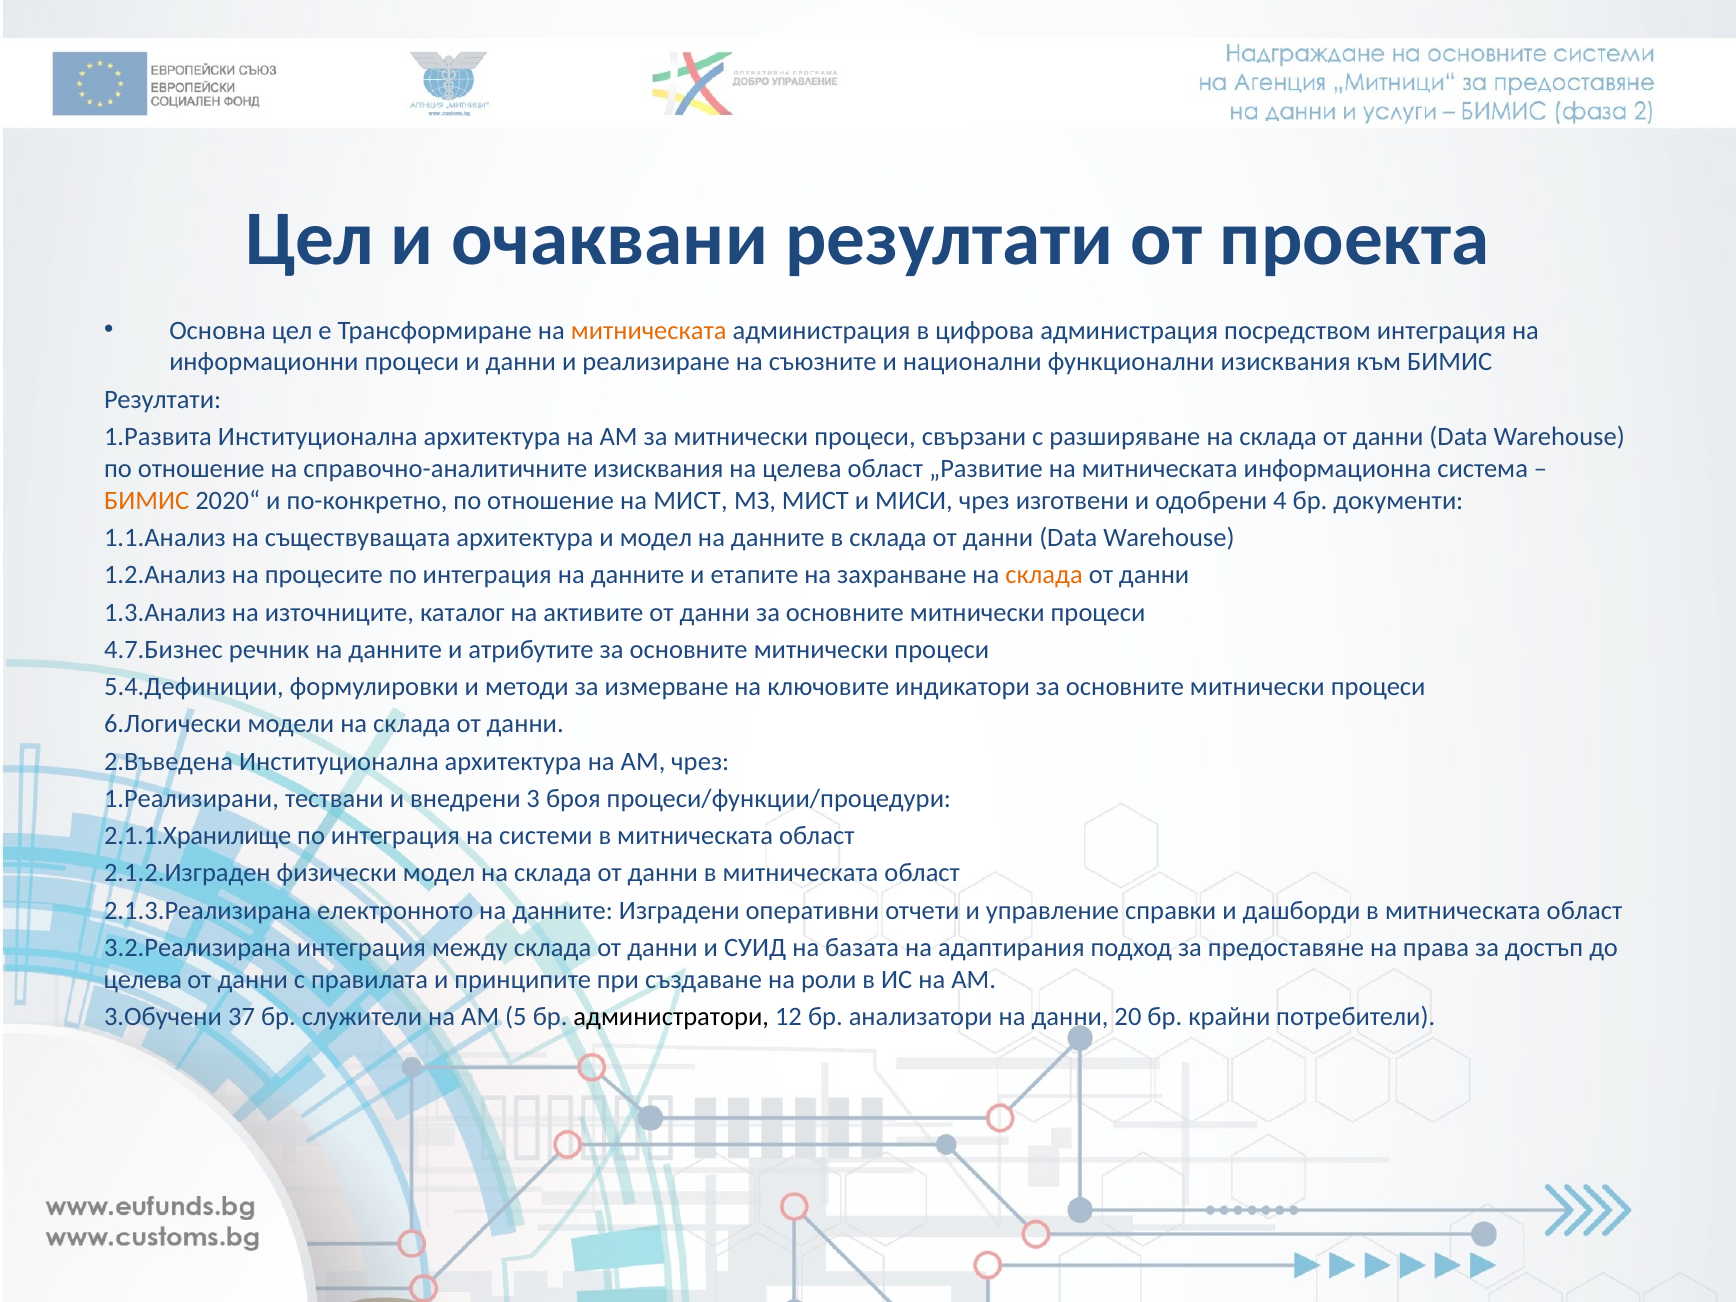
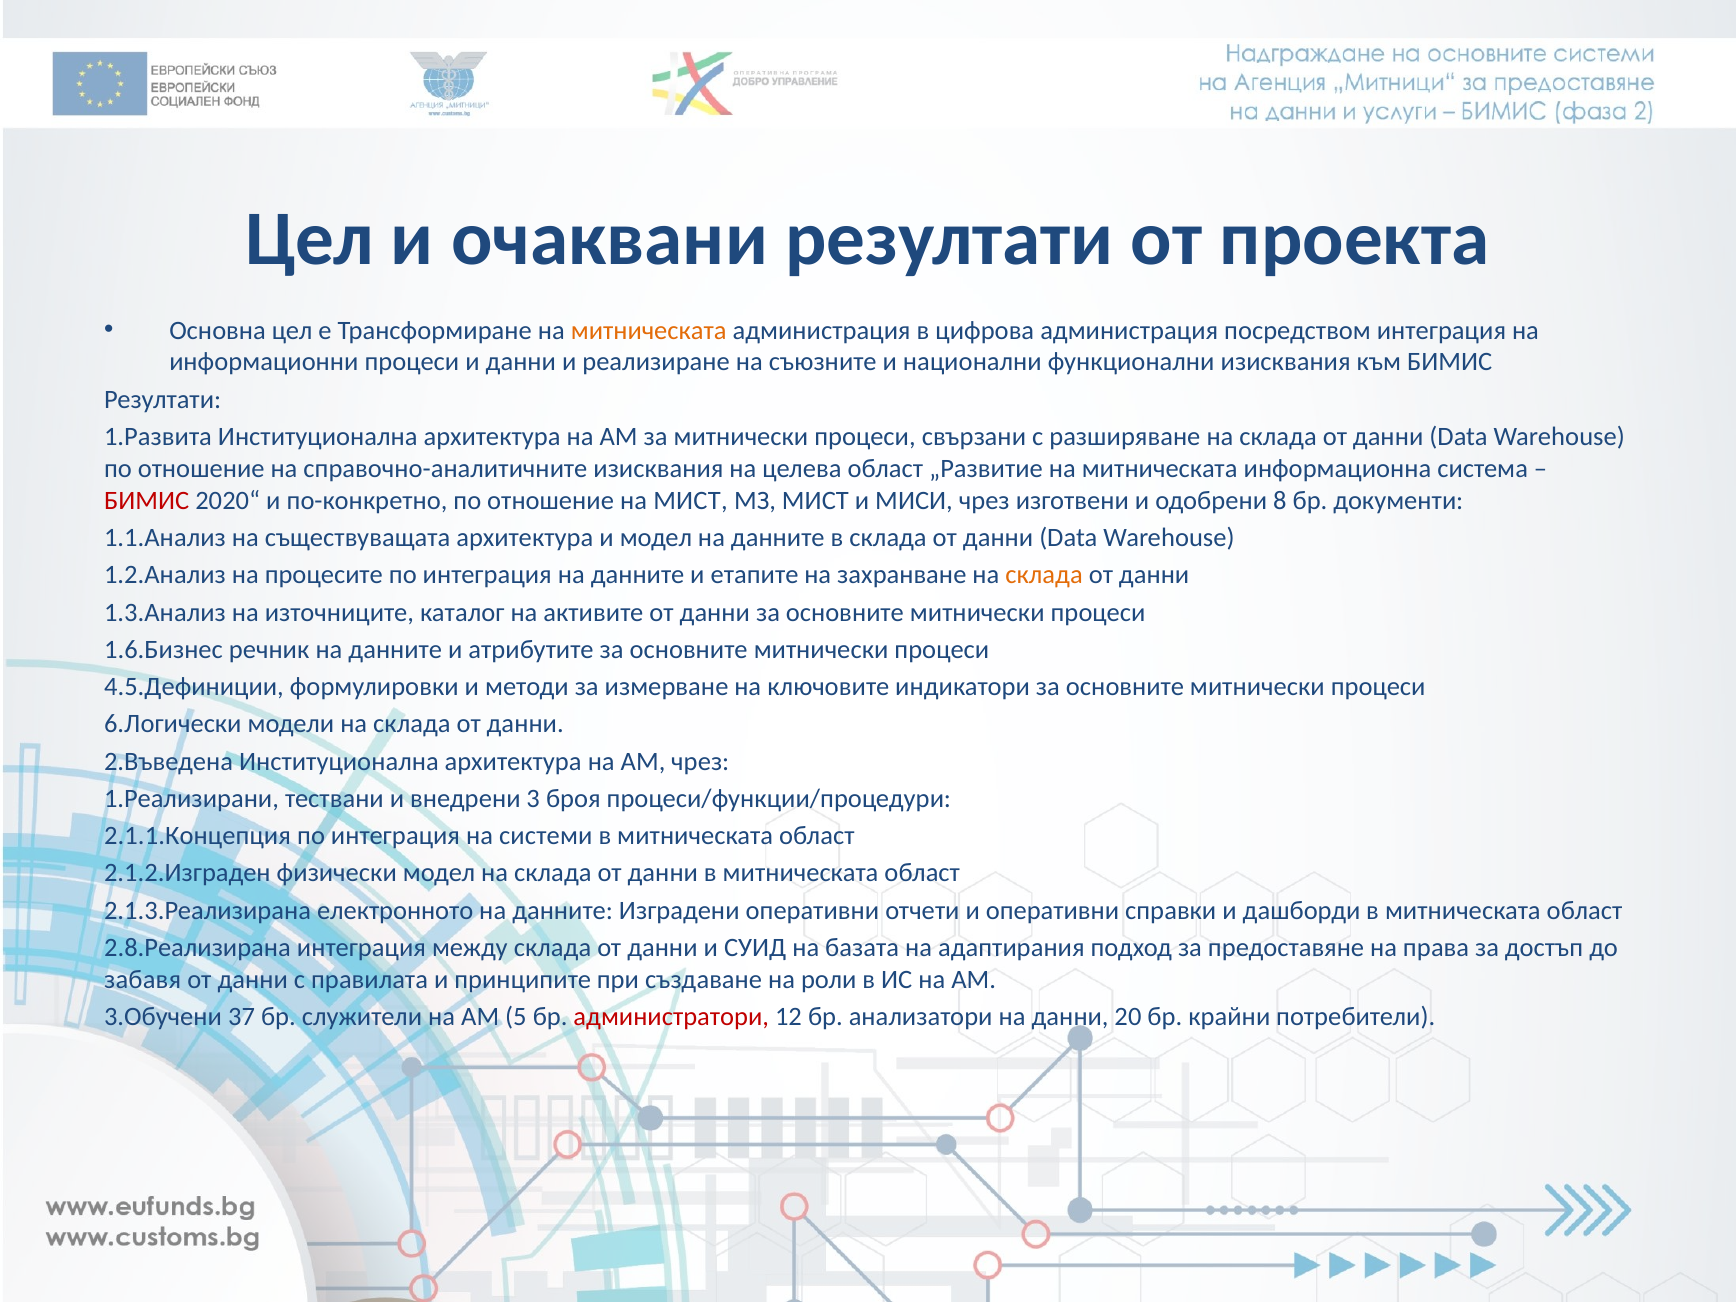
БИМИС colour: orange -> red (147, 501)
4: 4 -> 8 (1280, 501)
4.7.Бизнес: 4.7.Бизнес -> 1.6.Бизнес (164, 650)
5.4.Дефиниции: 5.4.Дефиниции -> 4.5.Дефиниции (194, 687)
2.1.1.Хранилище: 2.1.1.Хранилище -> 2.1.1.Концепция (198, 836)
и управление: управление -> оперативни (1052, 910)
3.2.Реализирана: 3.2.Реализирана -> 2.8.Реализирана (197, 948)
целева: целева -> забавя (143, 979)
администратори colour: black -> red (671, 1017)
